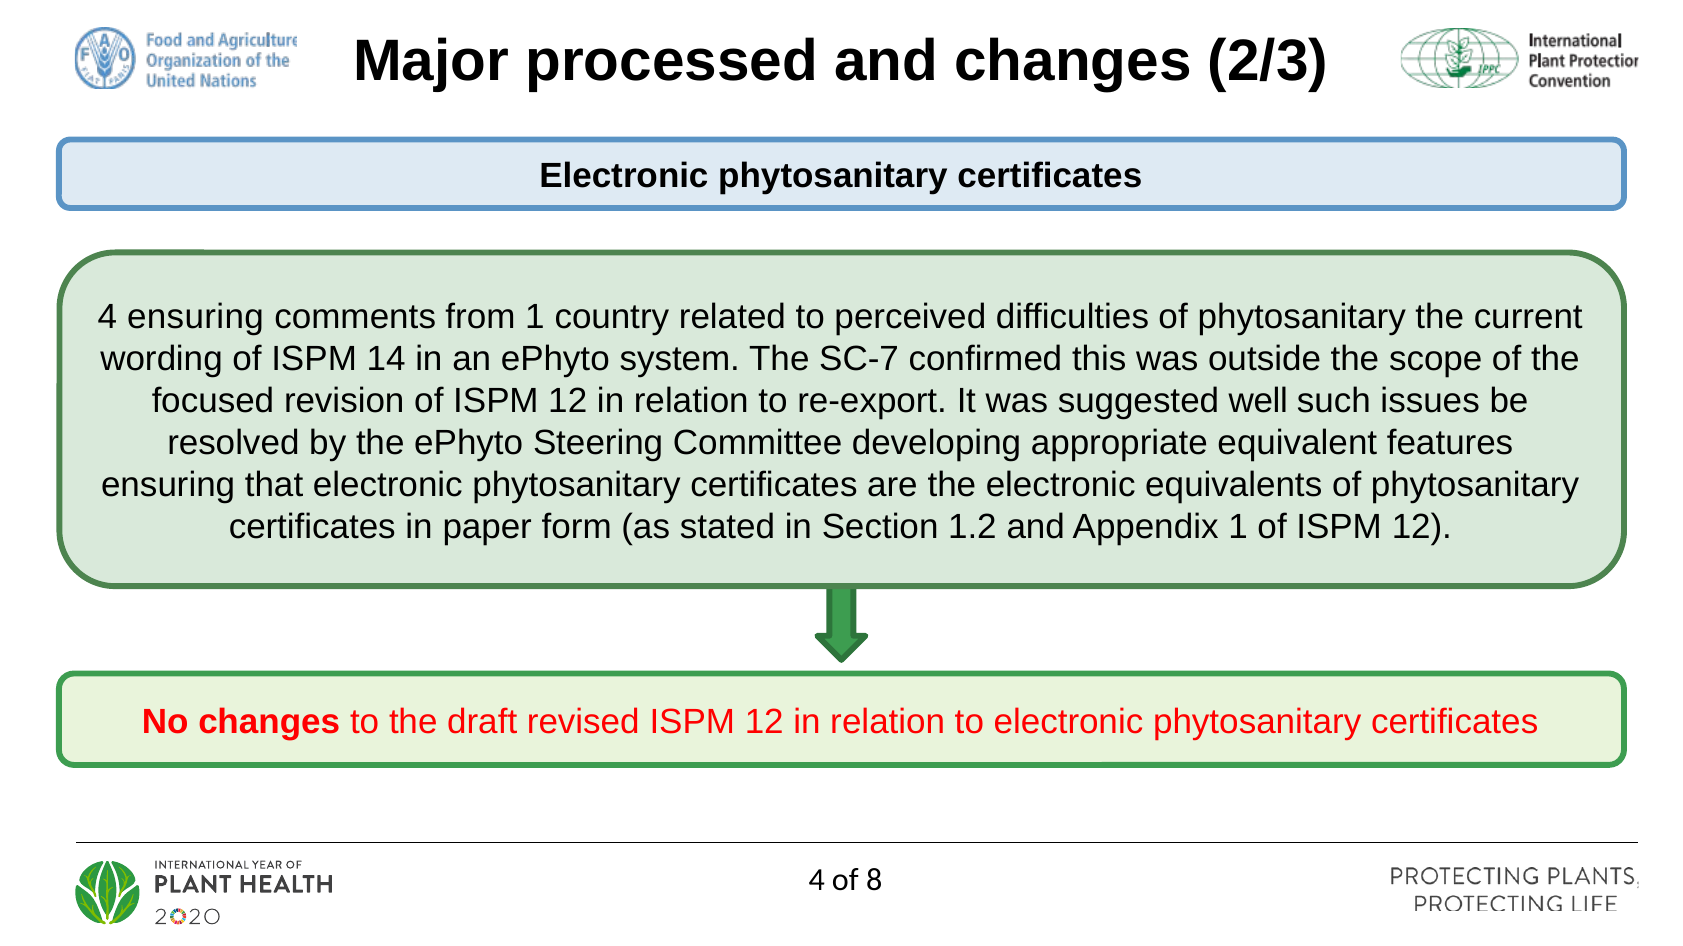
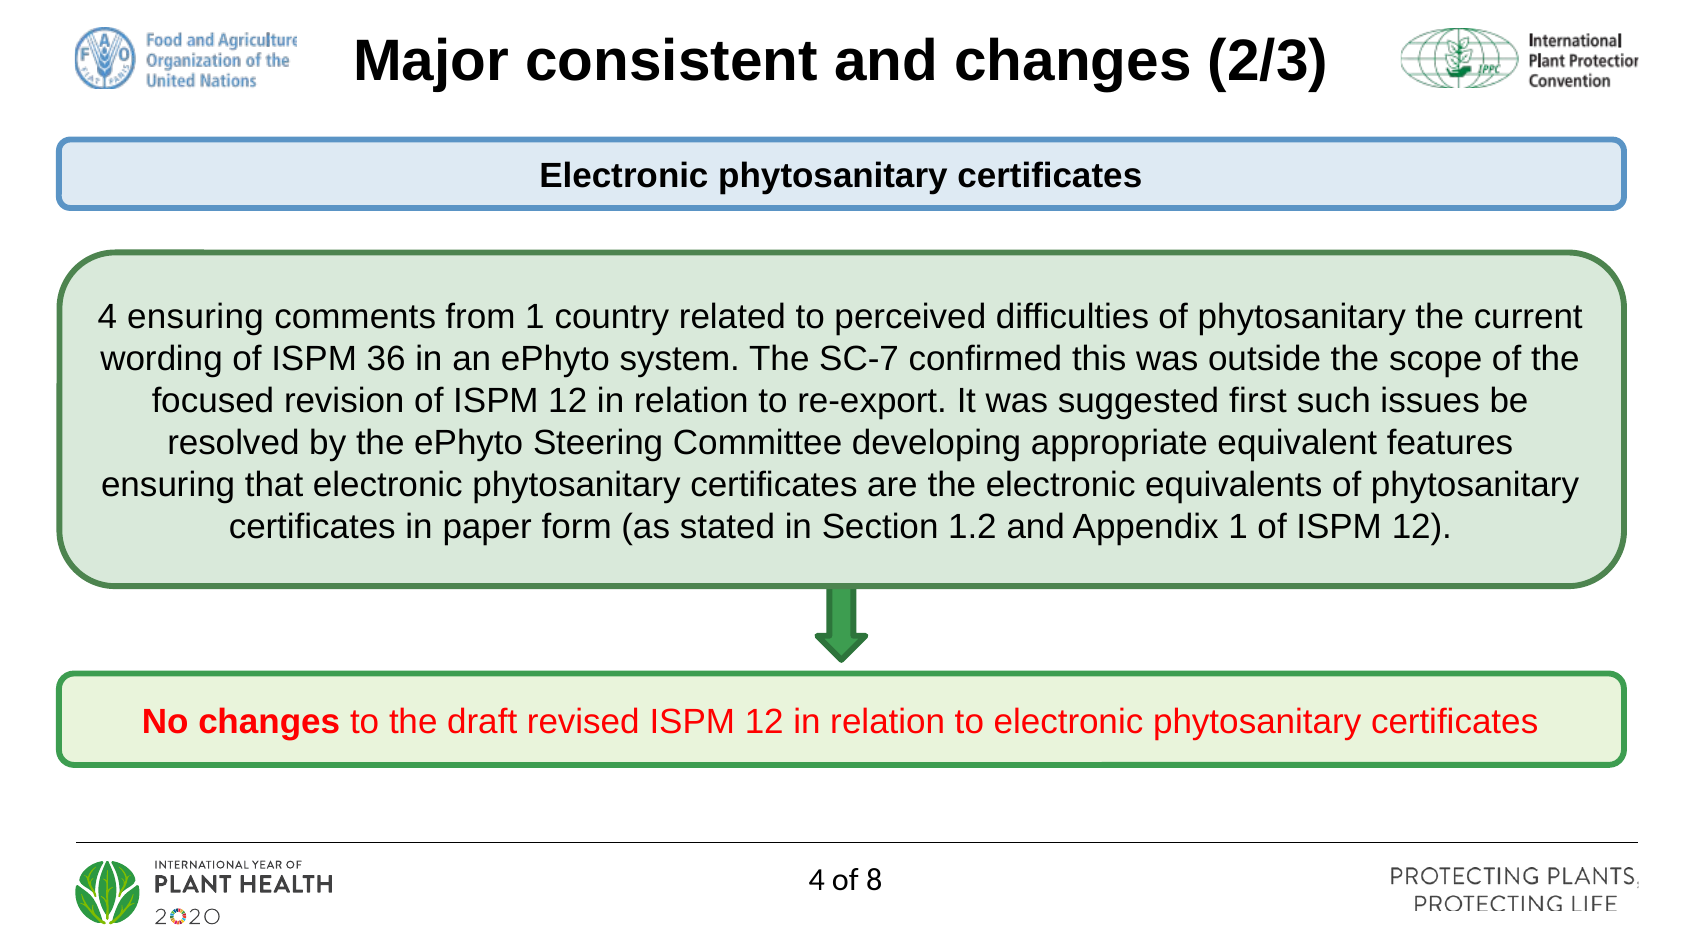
processed: processed -> consistent (672, 61)
14: 14 -> 36 (386, 359)
well: well -> first (1258, 401)
